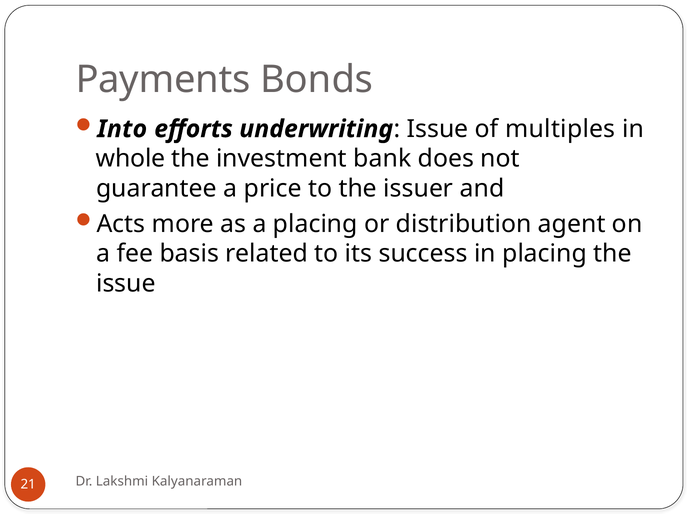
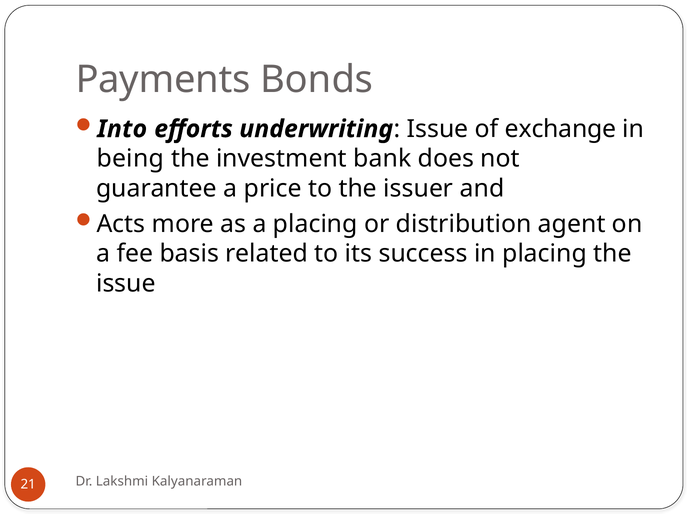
multiples: multiples -> exchange (561, 129)
whole: whole -> being (130, 159)
